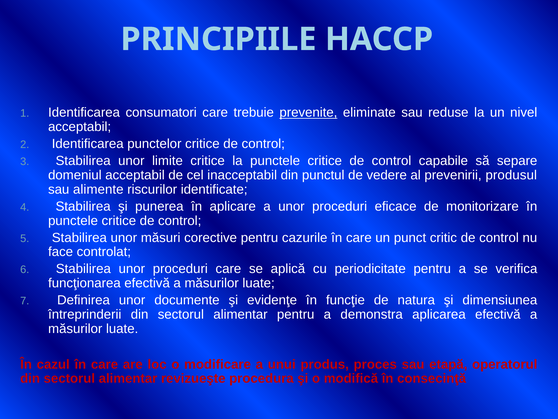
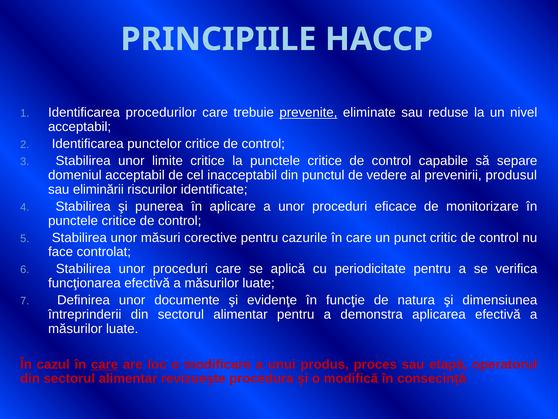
consumatori: consumatori -> procedurilor (161, 112)
alimente: alimente -> eliminării (98, 189)
care underline: none -> present (105, 364)
